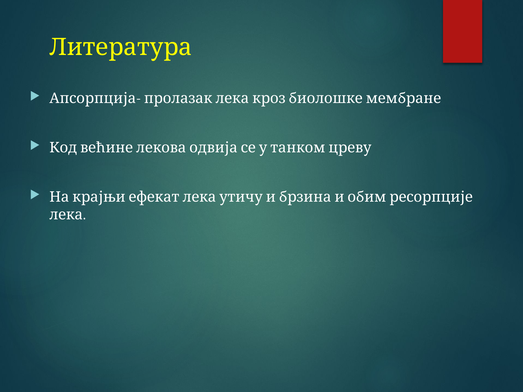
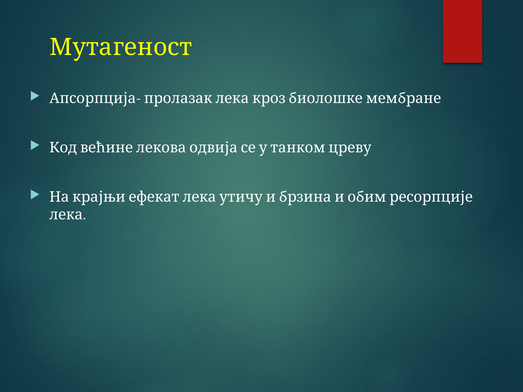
Литература: Литература -> Мутагеност (121, 47)
